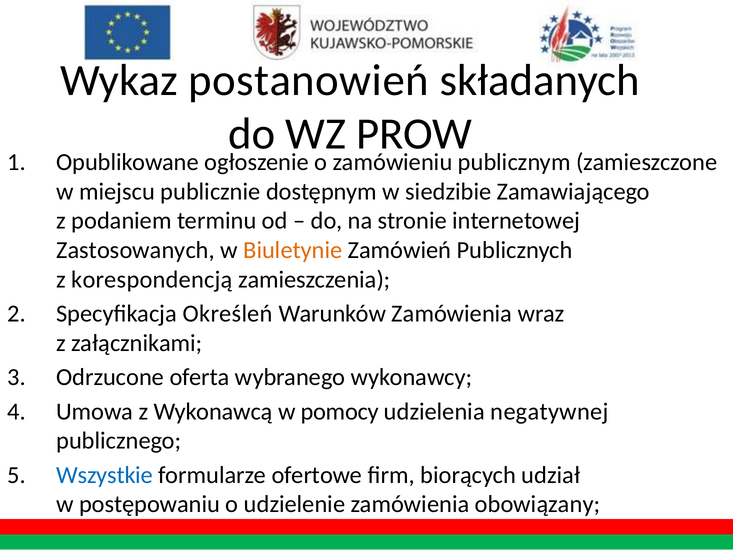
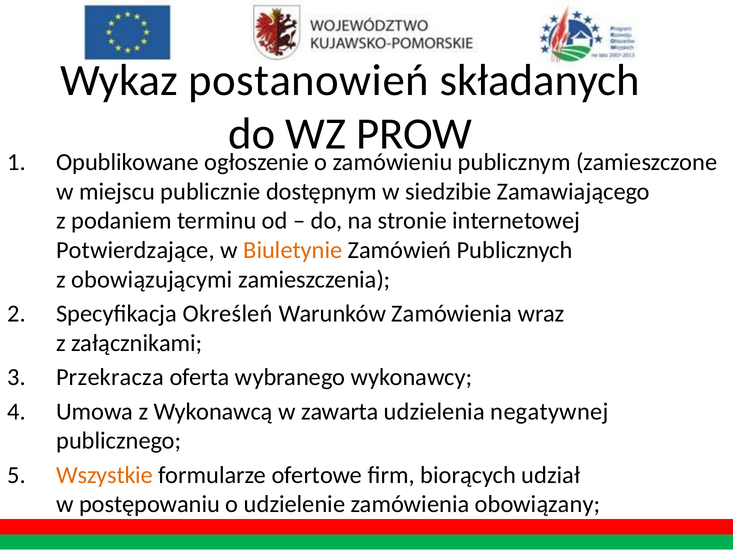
Zastosowanych: Zastosowanych -> Potwierdzające (135, 250)
korespondencją: korespondencją -> obowiązującymi (152, 279)
Odrzucone: Odrzucone -> Przekracza (110, 377)
pomocy: pomocy -> zawarta (340, 411)
Wszystkie colour: blue -> orange (105, 475)
